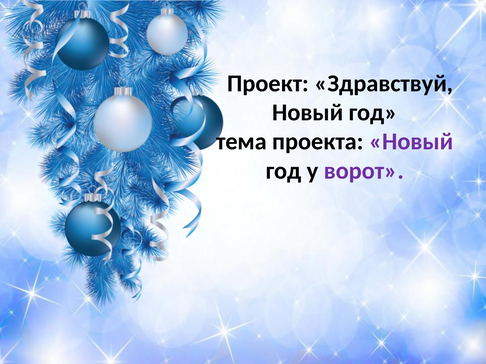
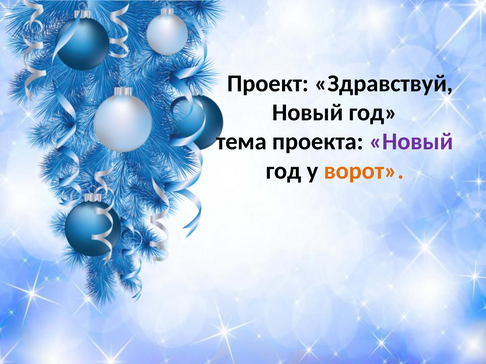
ворот colour: purple -> orange (364, 171)
